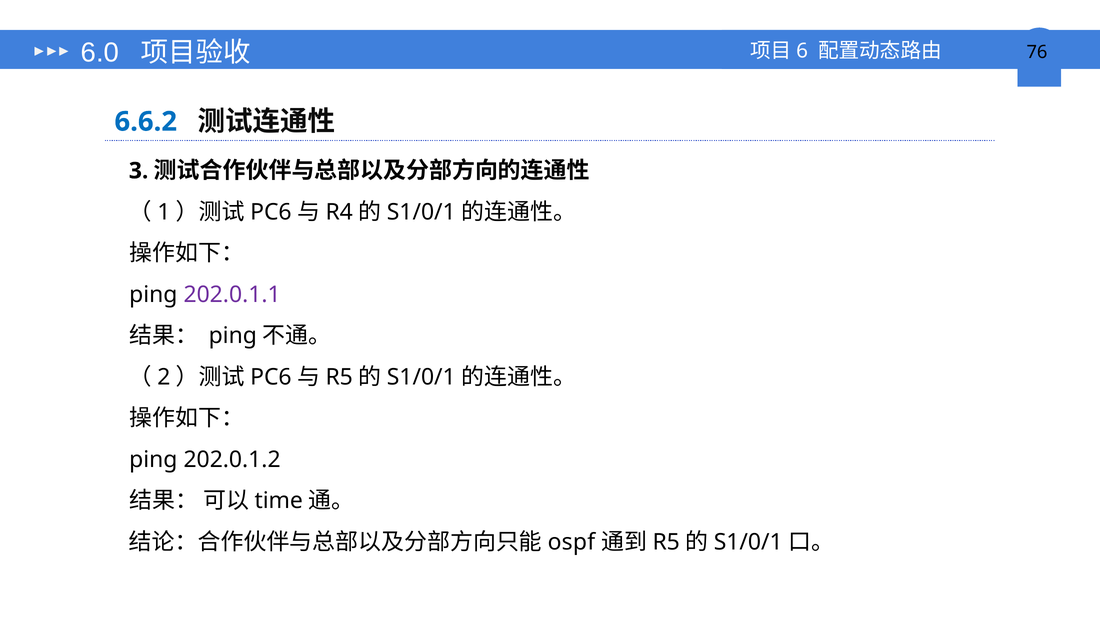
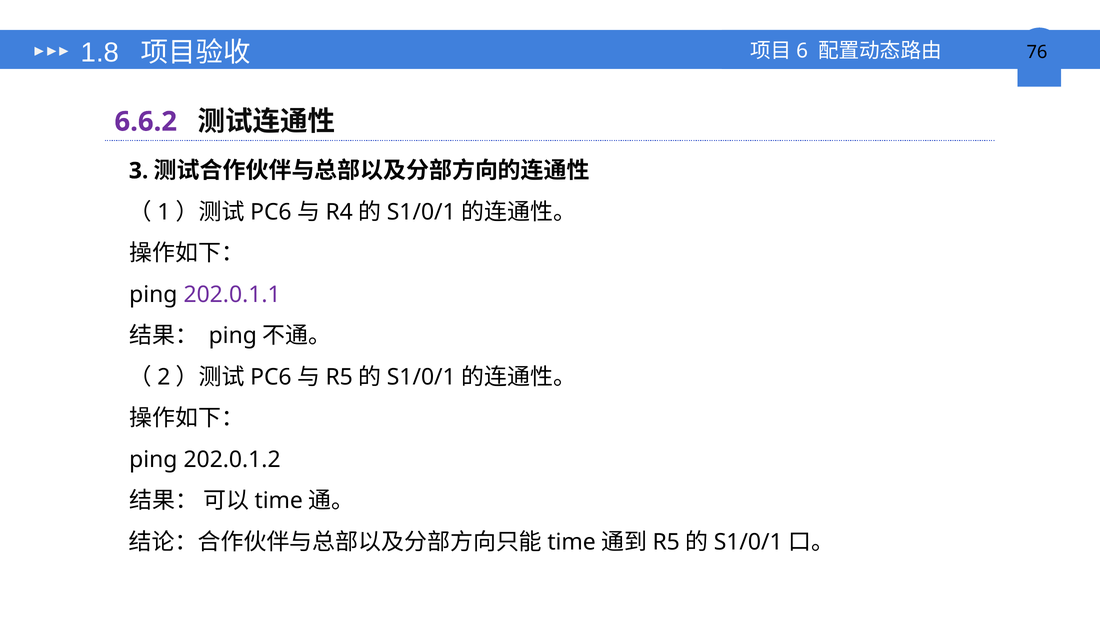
6.0: 6.0 -> 1.8 (100, 53)
6.6.2 colour: blue -> purple (146, 122)
ospf: ospf -> time (572, 542)
